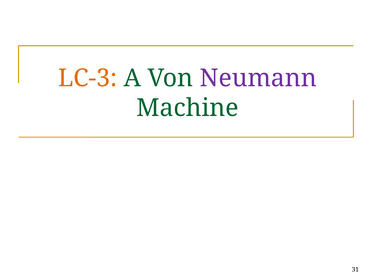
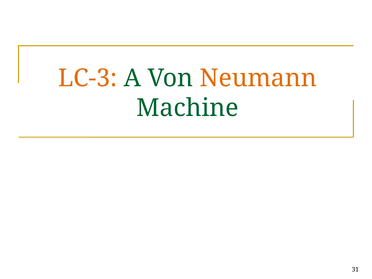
Neumann colour: purple -> orange (258, 78)
